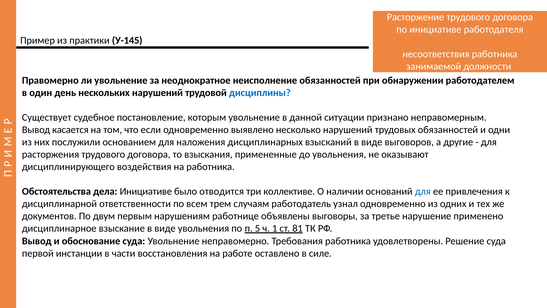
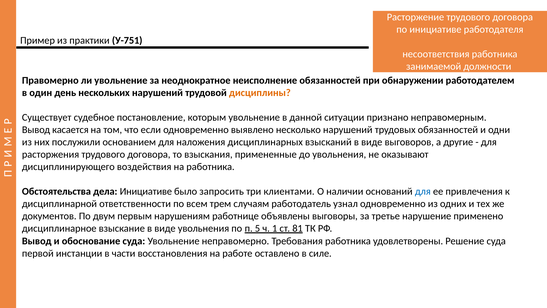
У-145: У-145 -> У-751 (127, 40)
дисциплины colour: blue -> orange (260, 93)
отводится: отводится -> запросить (222, 191)
коллективе: коллективе -> клиентами (289, 191)
